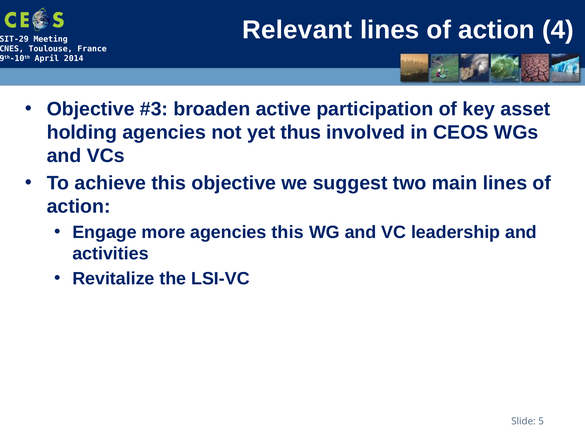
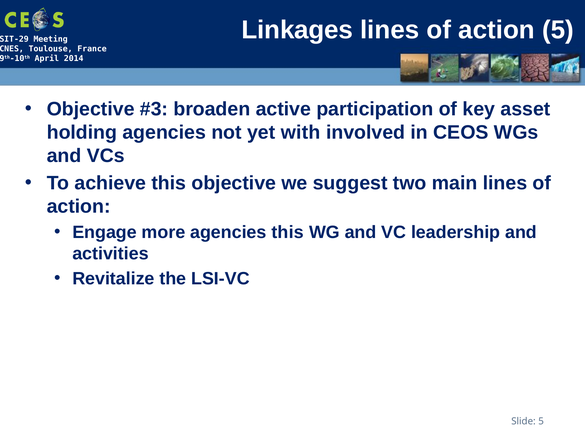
Relevant: Relevant -> Linkages (297, 30)
action 4: 4 -> 5 (558, 30)
thus: thus -> with (301, 133)
